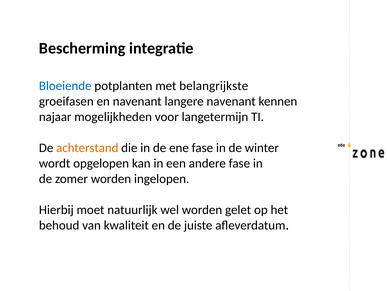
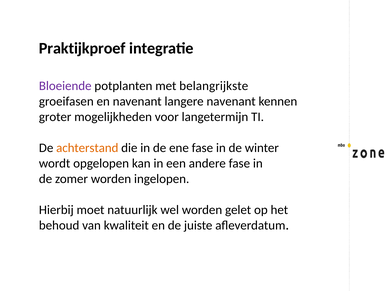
Bescherming: Bescherming -> Praktijkproef (82, 48)
Bloeiende colour: blue -> purple (65, 86)
najaar: najaar -> groter (55, 117)
